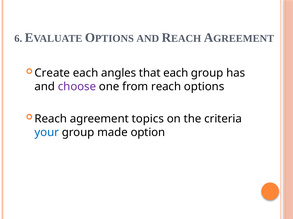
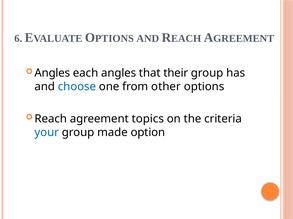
Create: Create -> Angles (52, 73)
that each: each -> their (176, 73)
choose colour: purple -> blue (77, 87)
from reach: reach -> other (166, 87)
